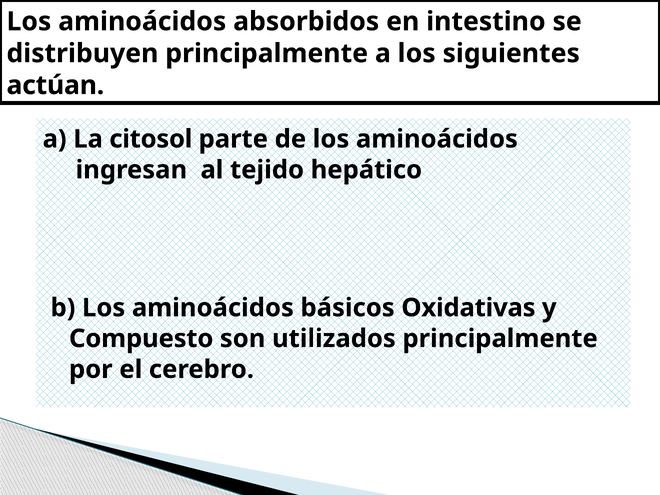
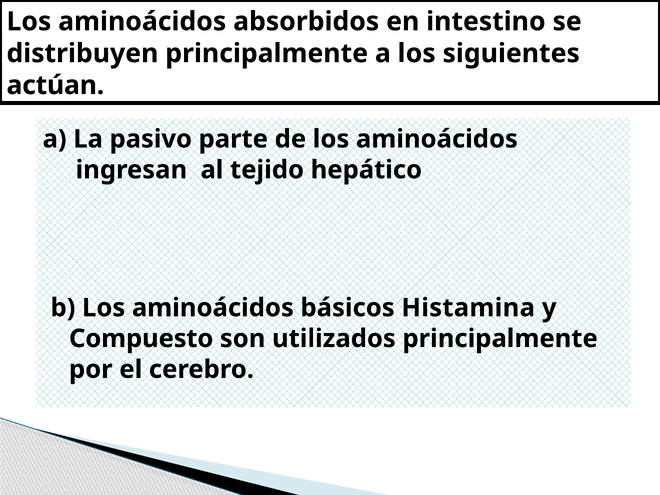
citosol: citosol -> pasivo (151, 139)
Oxidativas: Oxidativas -> Histamina (468, 308)
